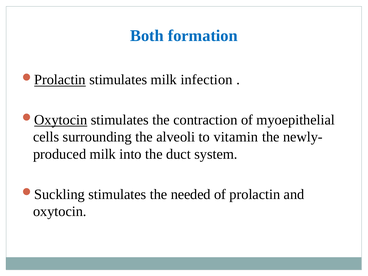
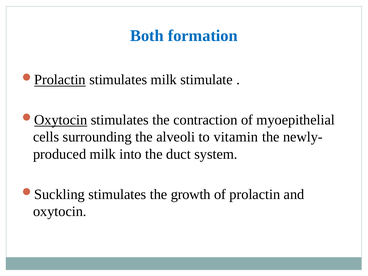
infection: infection -> stimulate (207, 80)
needed: needed -> growth (191, 194)
